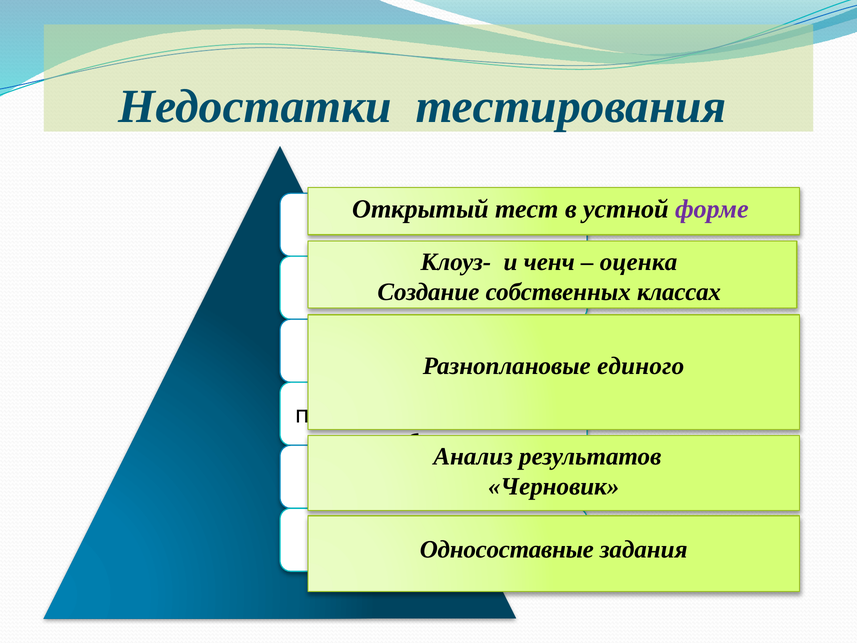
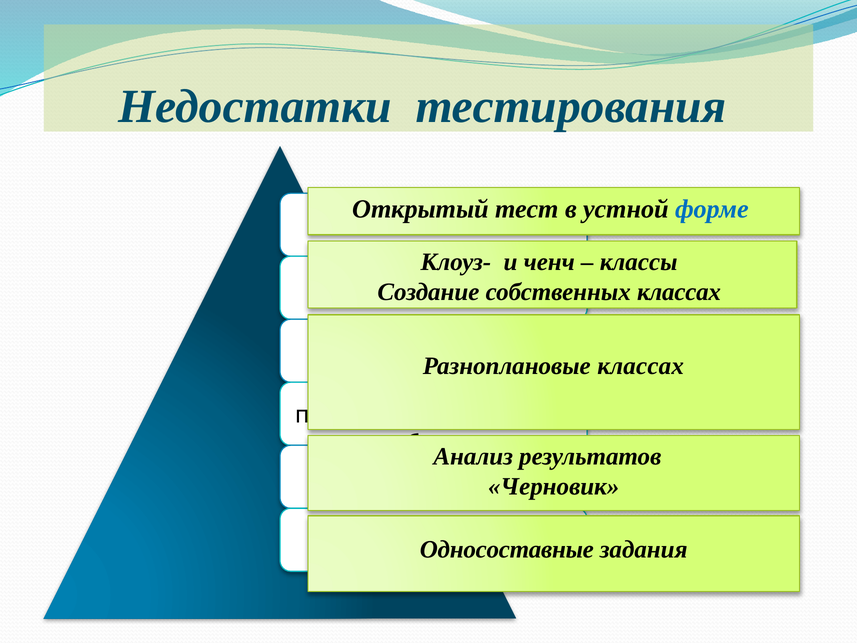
форме colour: purple -> blue (712, 209)
оценка: оценка -> классы (639, 262)
единого: единого -> классах (641, 366)
